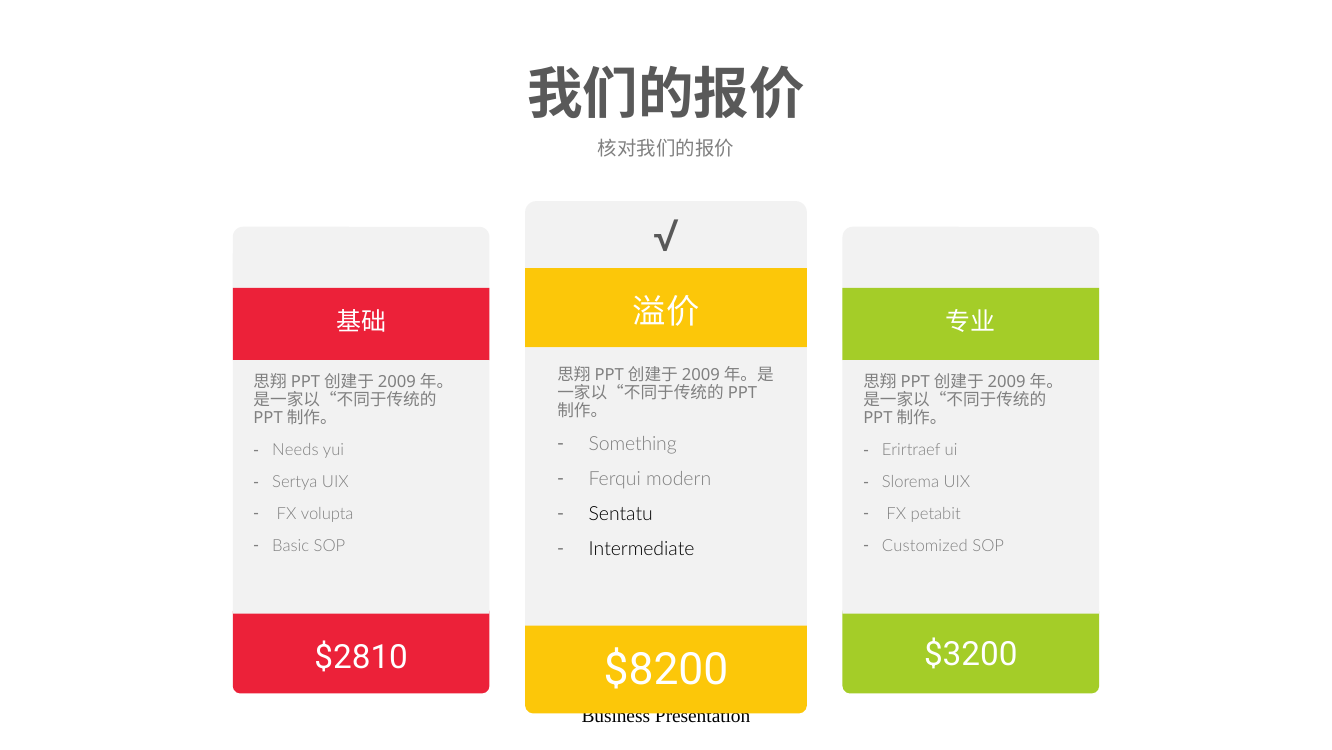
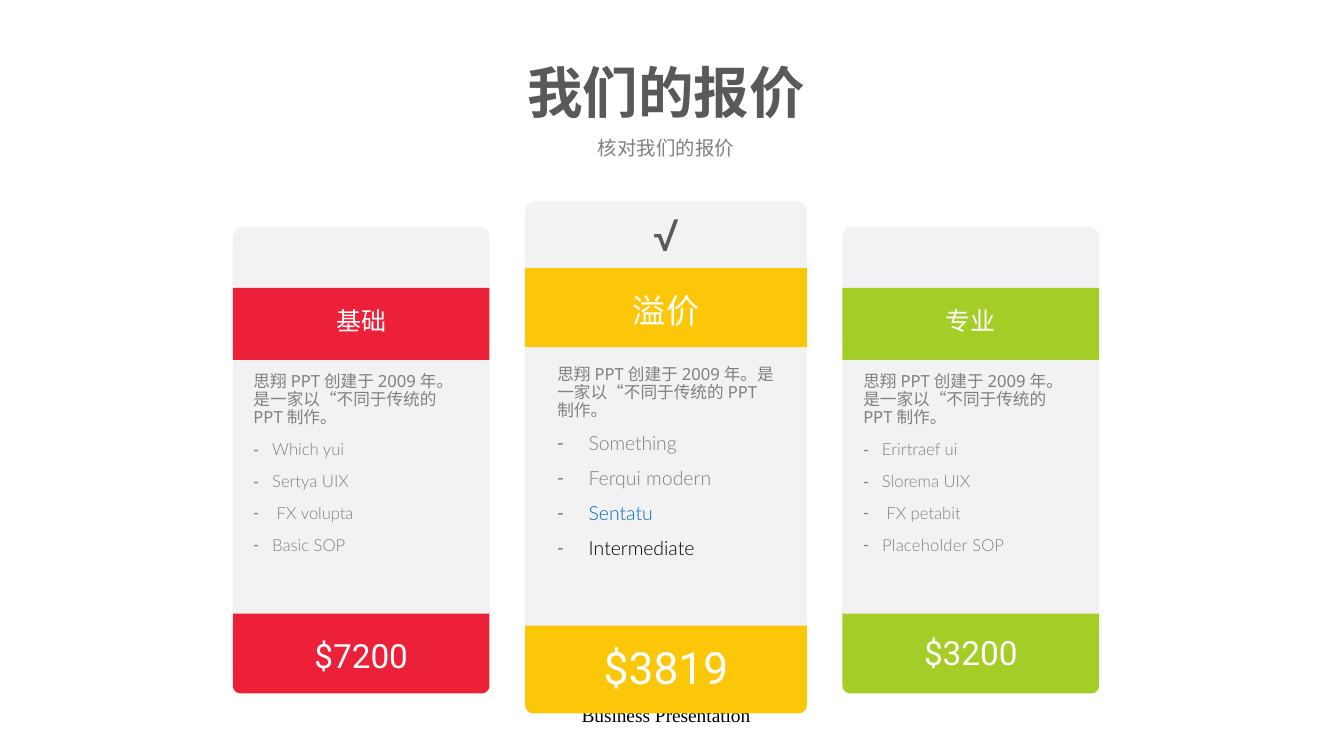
Needs: Needs -> Which (296, 450)
Sentatu colour: black -> blue (621, 513)
Customized: Customized -> Placeholder (925, 545)
$2810: $2810 -> $7200 (361, 657)
$8200: $8200 -> $3819 (666, 669)
